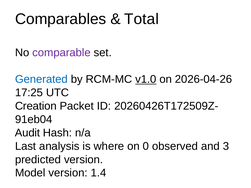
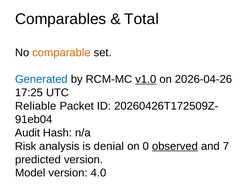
comparable colour: purple -> orange (62, 53)
Creation: Creation -> Reliable (36, 106)
Last: Last -> Risk (26, 146)
where: where -> denial (109, 146)
observed underline: none -> present (175, 146)
3: 3 -> 7 (226, 146)
1.4: 1.4 -> 4.0 (98, 173)
